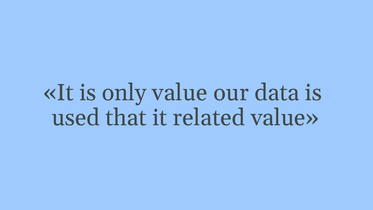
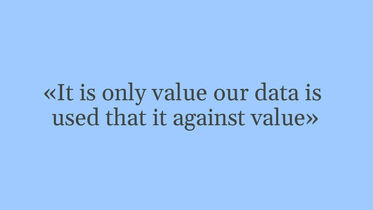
related: related -> against (209, 118)
